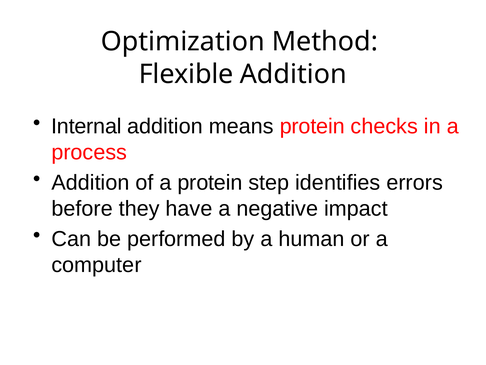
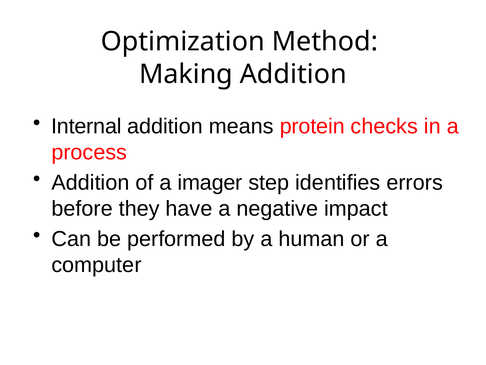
Flexible: Flexible -> Making (186, 74)
a protein: protein -> imager (210, 182)
